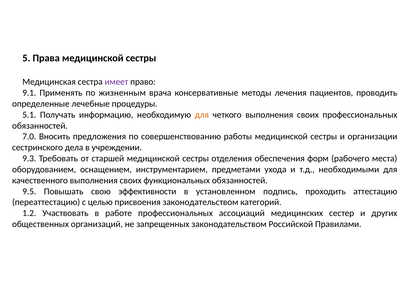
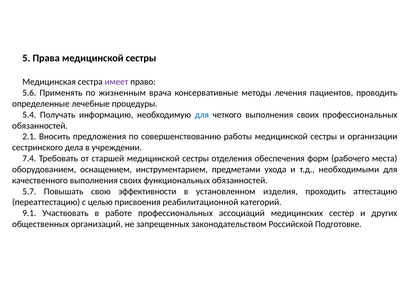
9.1: 9.1 -> 5.6 (29, 93)
5.1: 5.1 -> 5.4 (29, 115)
для colour: orange -> blue (202, 115)
7.0: 7.0 -> 2.1 (29, 136)
9.3: 9.3 -> 7.4 (29, 158)
9.5: 9.5 -> 5.7 (29, 191)
подпись: подпись -> изделия (280, 191)
присвоения законодательством: законодательством -> реабилитационной (200, 202)
1.2: 1.2 -> 9.1 (29, 213)
Правилами: Правилами -> Подготовке (338, 224)
